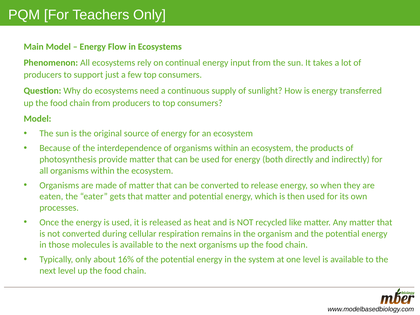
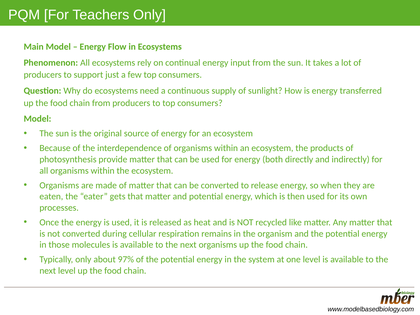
16%: 16% -> 97% (126, 259)
